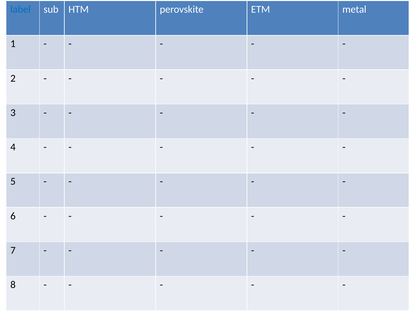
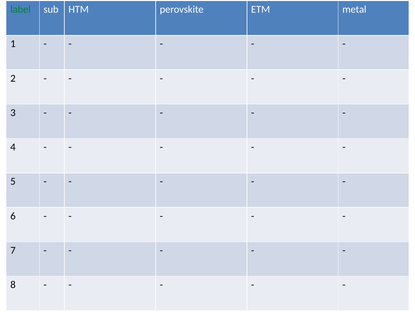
label colour: blue -> green (21, 9)
